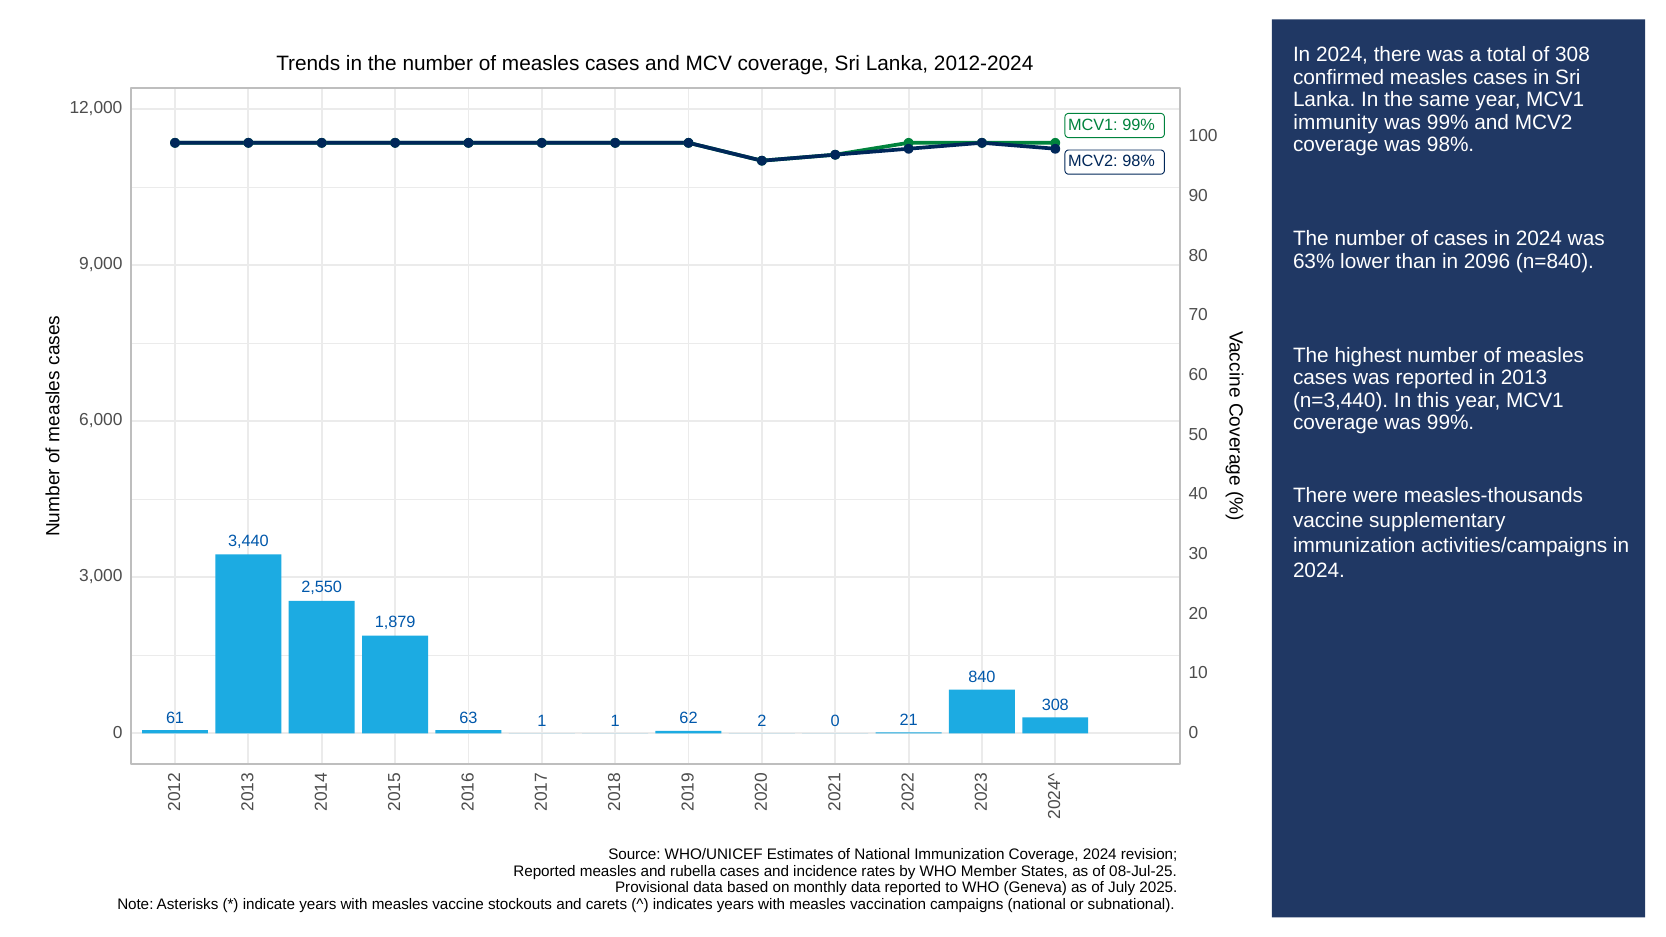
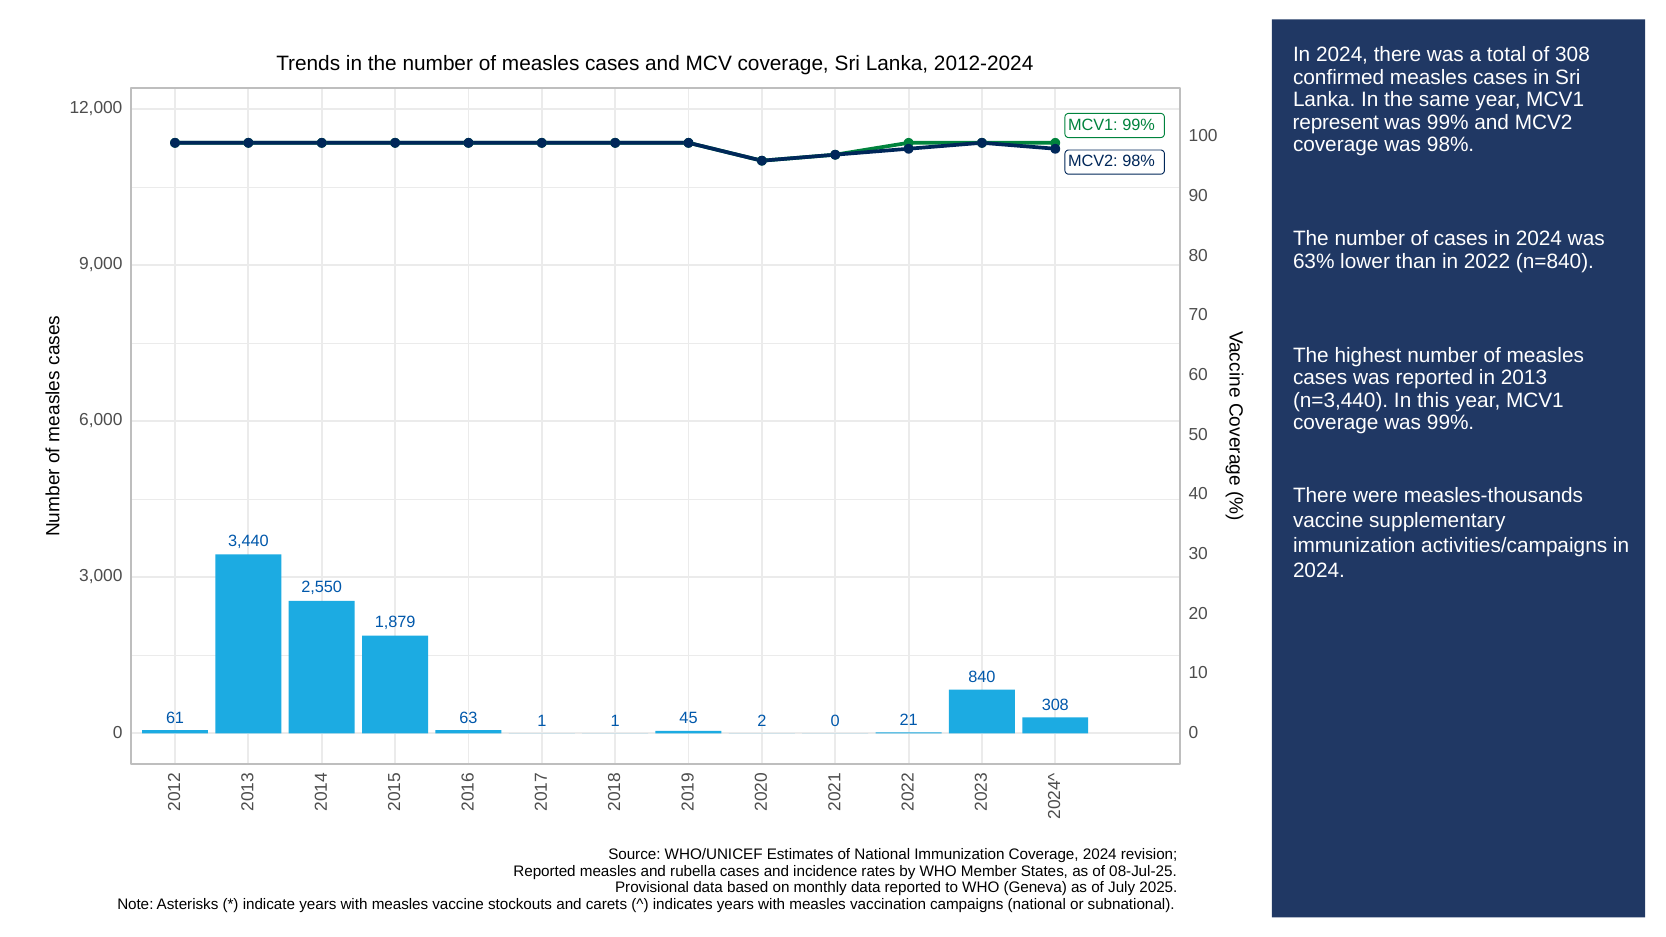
immunity: immunity -> represent (1336, 122)
2096: 2096 -> 2022 (1487, 261)
62: 62 -> 45 (689, 719)
